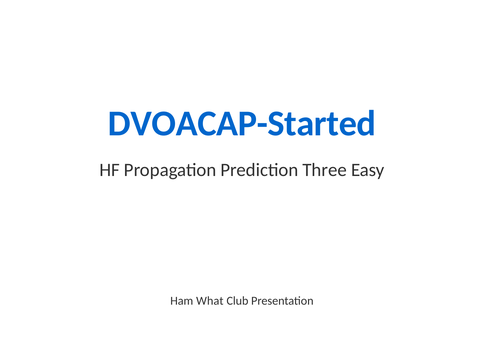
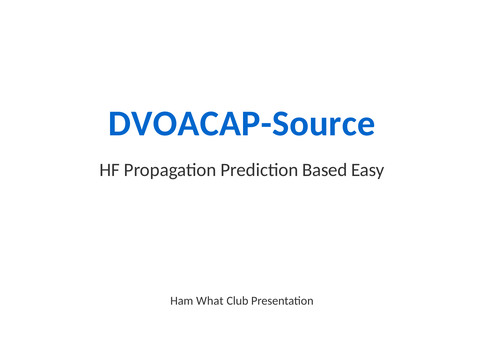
DVOACAP-Started: DVOACAP-Started -> DVOACAP-Source (242, 123)
Three: Three -> Based (325, 170)
